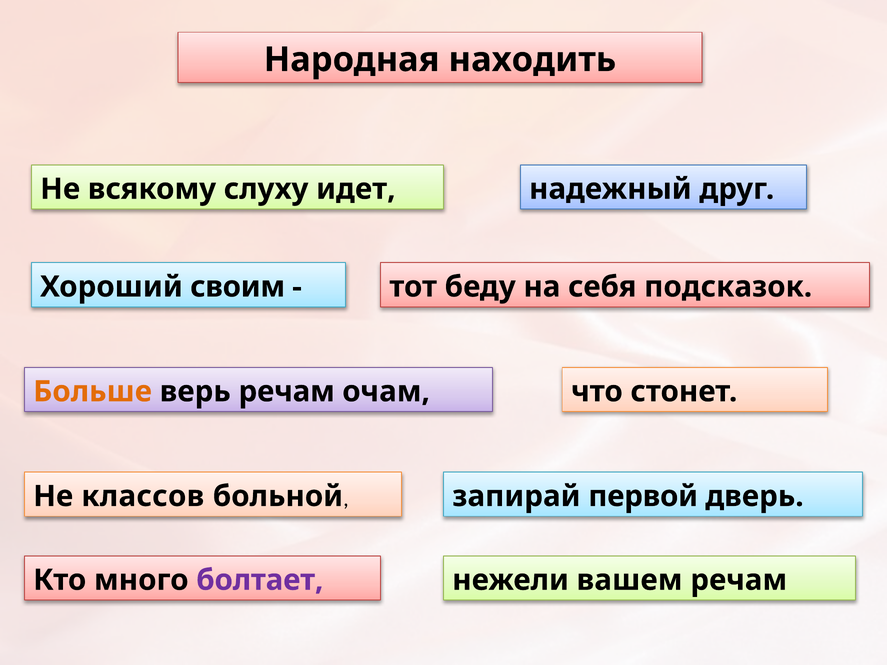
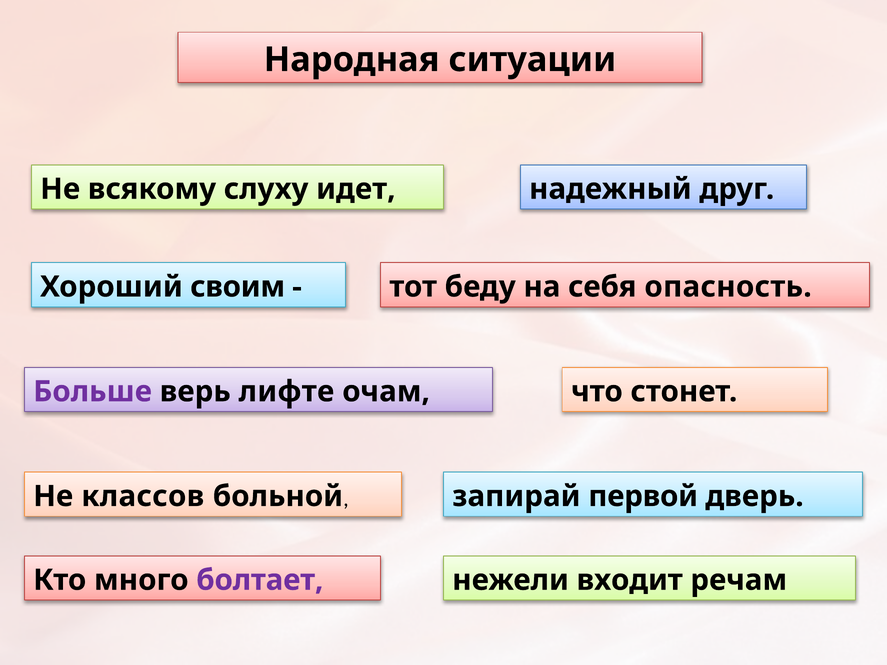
находить: находить -> ситуации (532, 60)
подсказок: подсказок -> опасность (728, 287)
Больше colour: orange -> purple (93, 392)
верь речам: речам -> лифте (286, 392)
вашем: вашем -> входит (630, 580)
